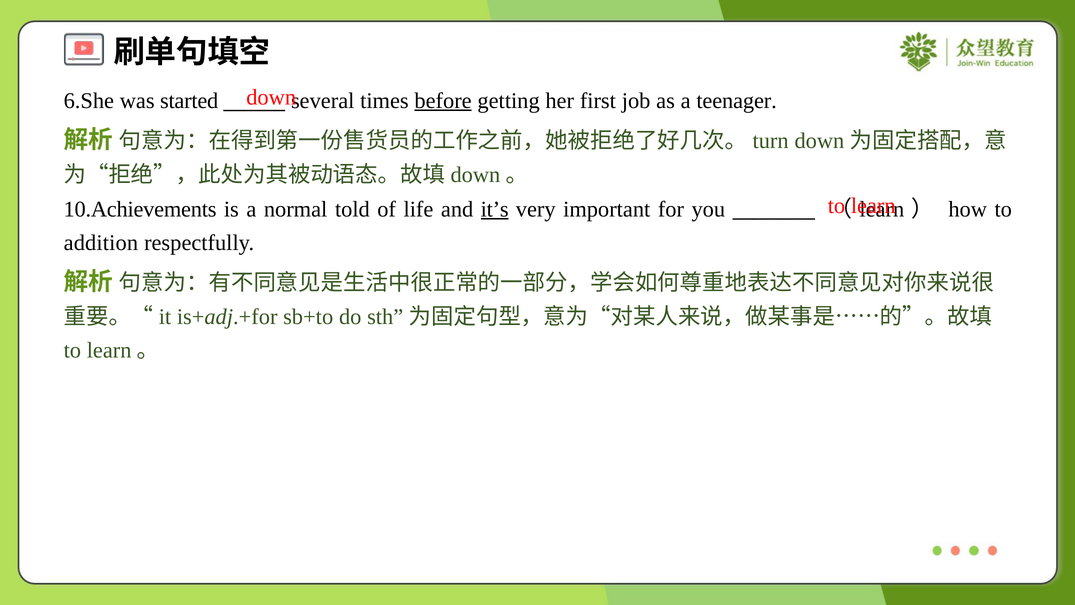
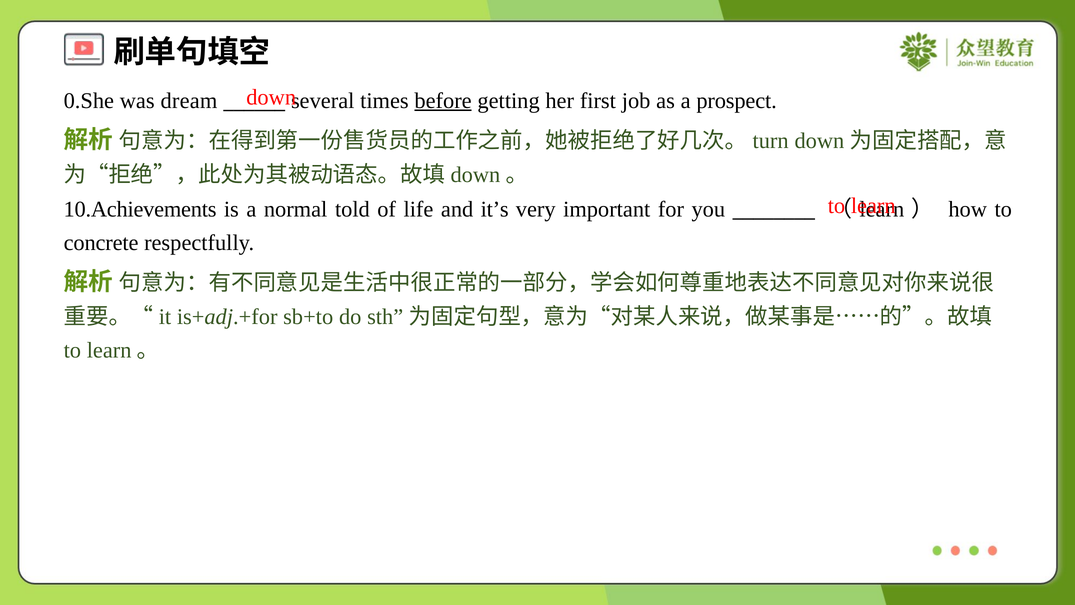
6.She: 6.She -> 0.She (89, 101)
started: started -> dream (189, 101)
teenager: teenager -> prospect (737, 101)
it’s underline: present -> none (495, 209)
addition: addition -> concrete (101, 243)
